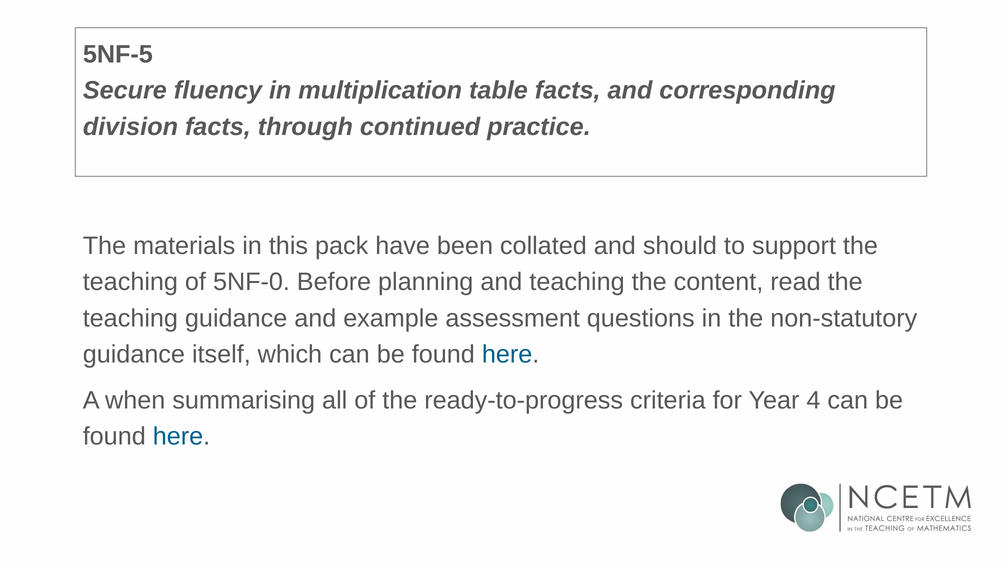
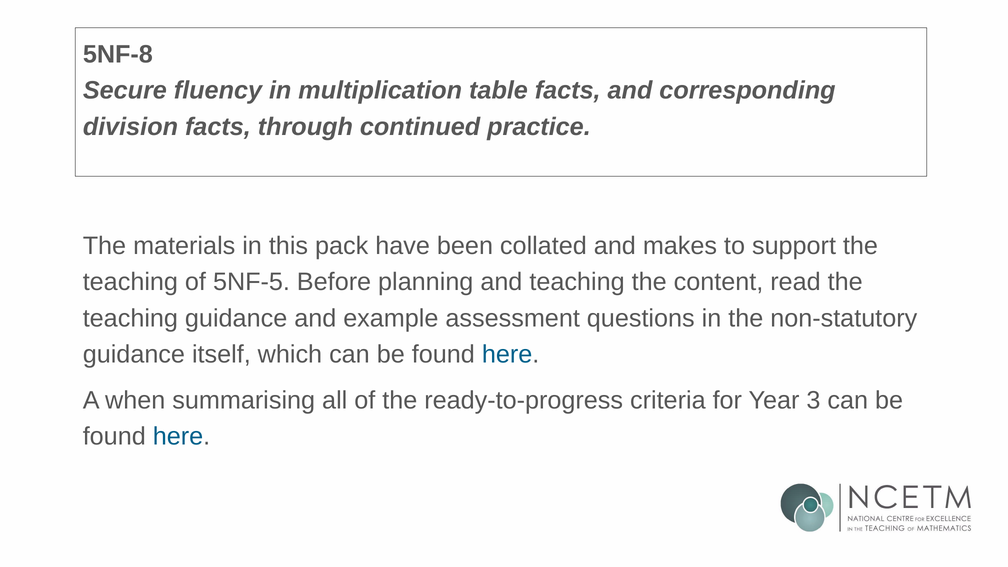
5NF-5: 5NF-5 -> 5NF-8 (118, 54)
should: should -> makes (680, 246)
5NF-0: 5NF-0 -> 5NF-5 (251, 282)
4: 4 -> 3 (813, 400)
